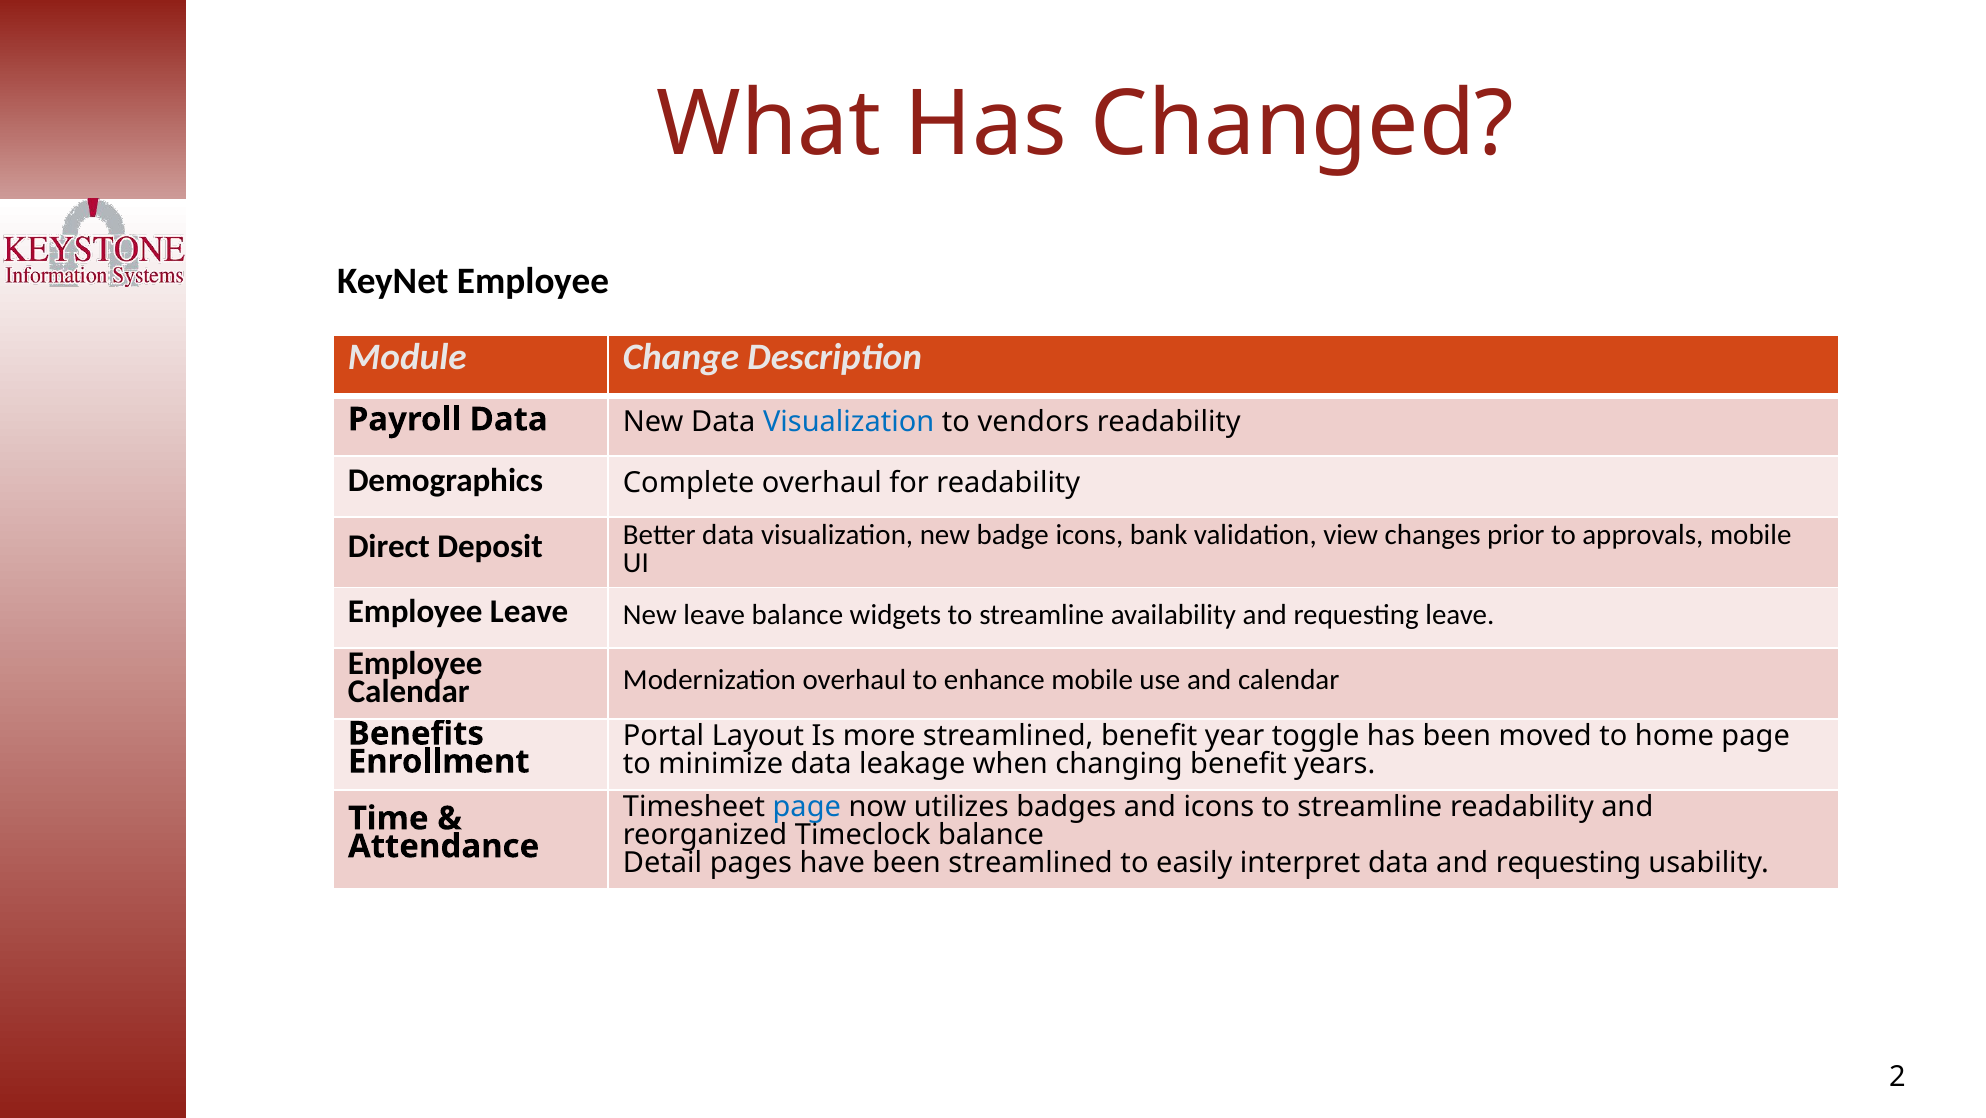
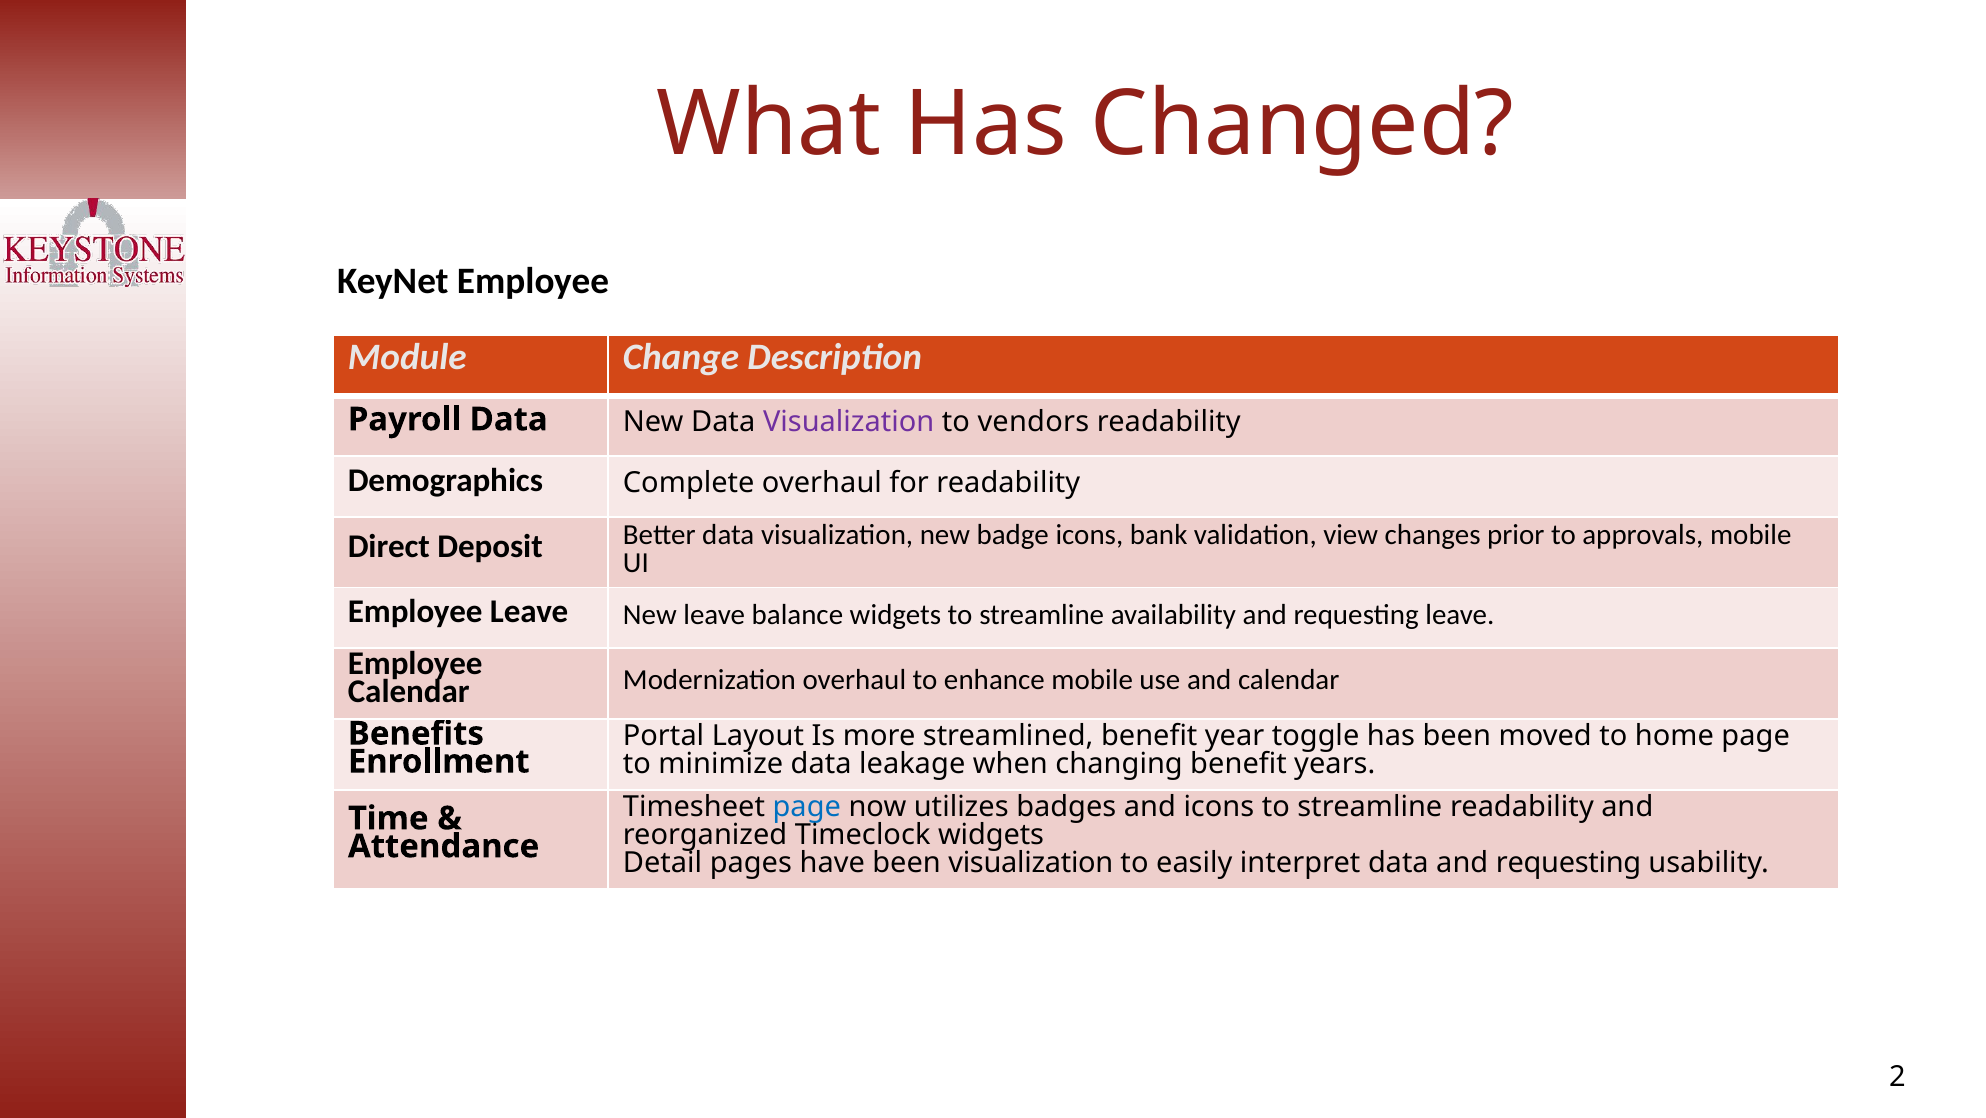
Visualization colour: blue -> purple (849, 422)
Timeclock balance: balance -> widgets (991, 835)
been streamlined: streamlined -> visualization (1031, 862)
